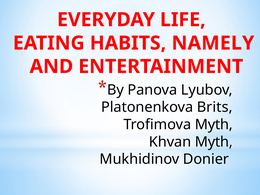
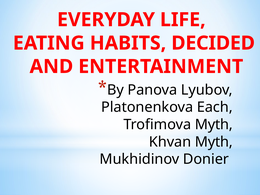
NAMELY: NAMELY -> DECIDED (213, 43)
Brits: Brits -> Each (215, 107)
